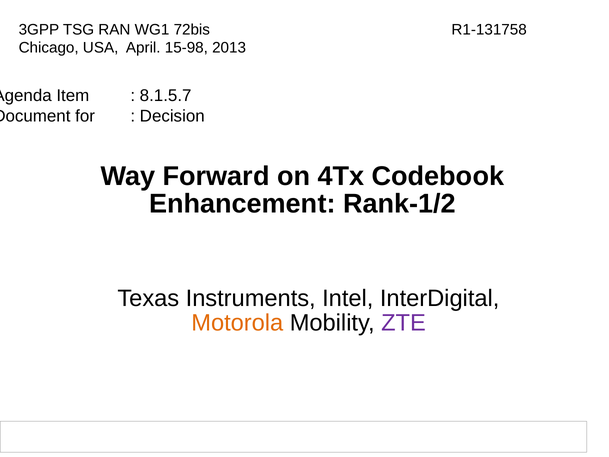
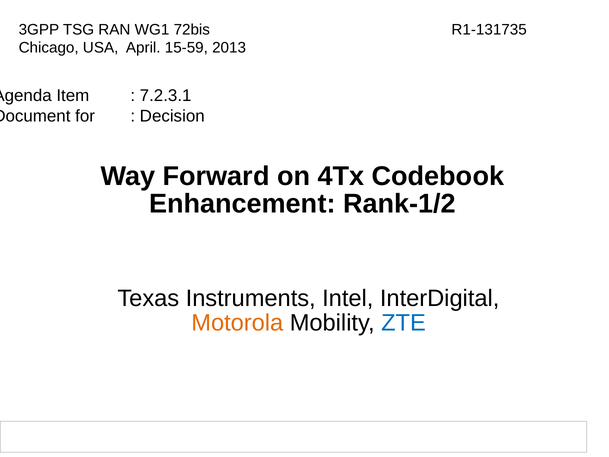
R1-131758: R1-131758 -> R1-131735 (489, 30)
15-98: 15-98 -> 15-59 (186, 48)
8.1.5.7: 8.1.5.7 -> 7.2.3.1 (166, 96)
ZTE colour: purple -> blue (404, 323)
